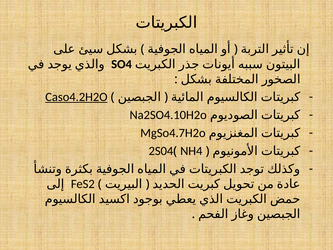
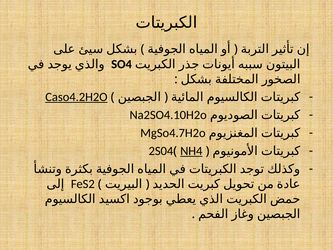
NH4 underline: none -> present (191, 151)
